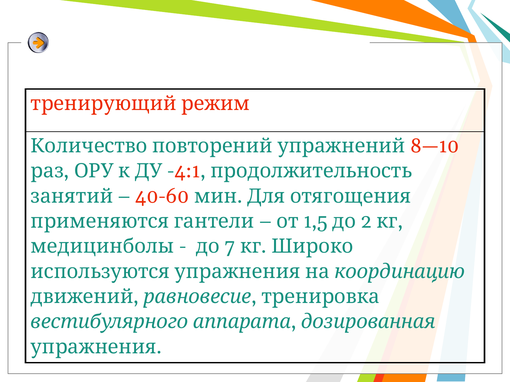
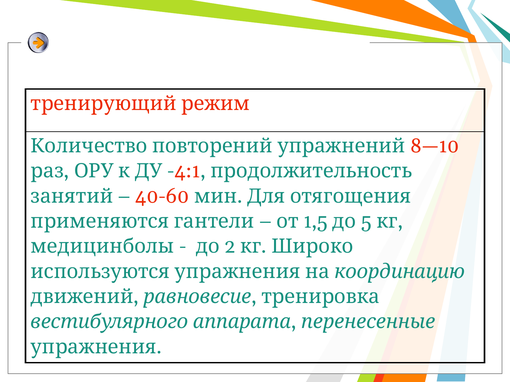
2: 2 -> 5 (366, 222)
7: 7 -> 2 (230, 247)
дозированная: дозированная -> перенесенные (368, 322)
